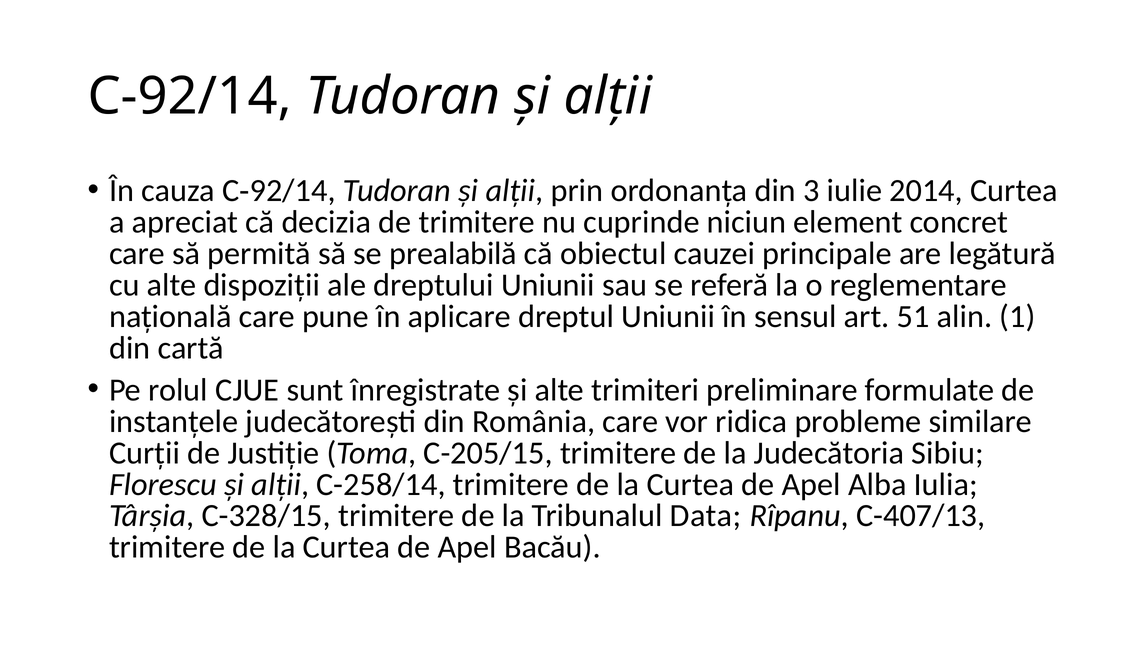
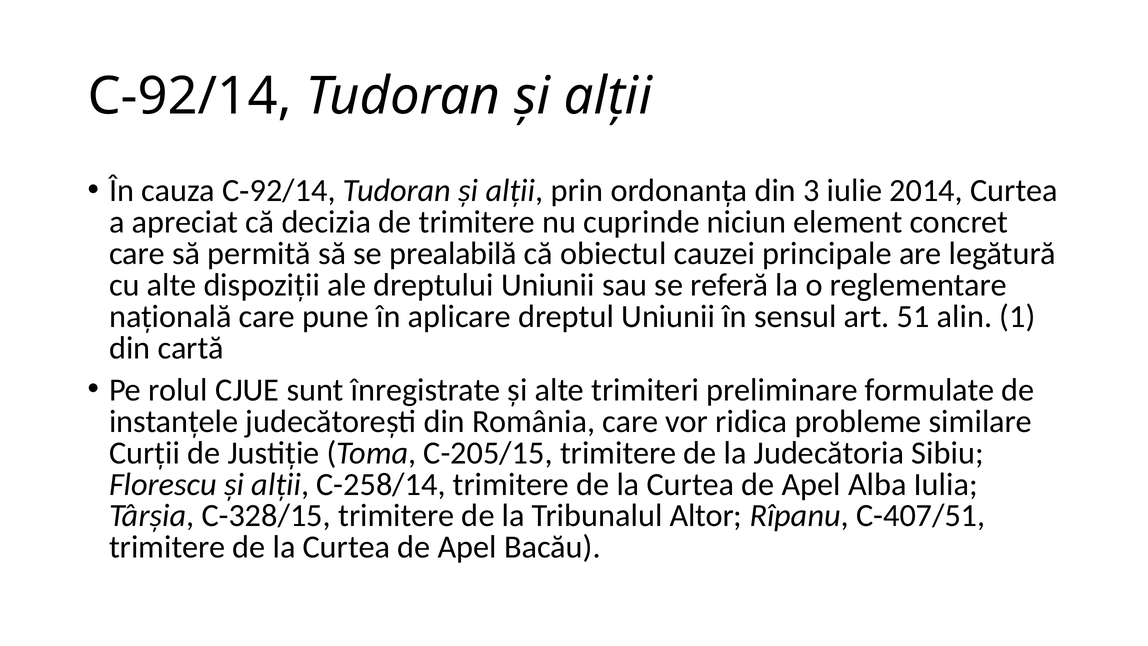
Data: Data -> Altor (706, 516)
C-407/13: C-407/13 -> C-407/51 (921, 516)
